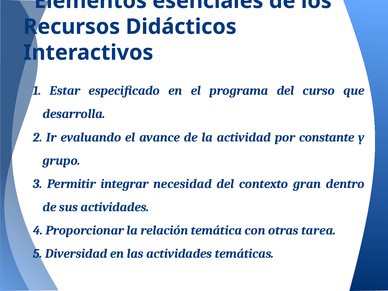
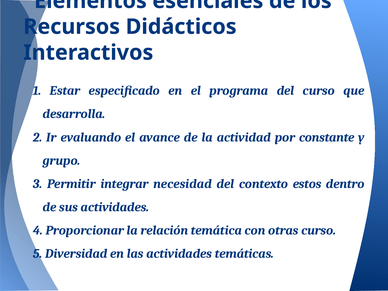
gran: gran -> estos (307, 184)
otras tarea: tarea -> curso (319, 230)
